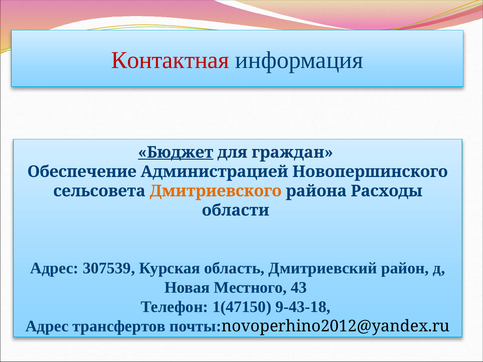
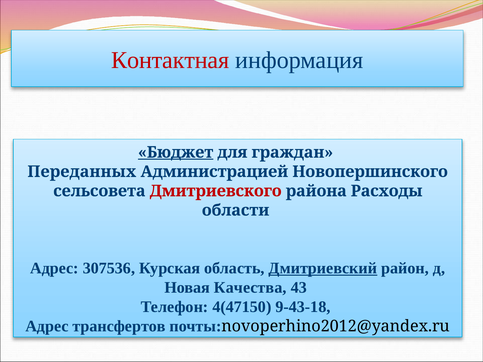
Обеспечение: Обеспечение -> Переданных (82, 172)
Дмитриевского colour: orange -> red (216, 191)
307539: 307539 -> 307536 (109, 268)
Дмитриевский underline: none -> present (323, 268)
Местного: Местного -> Качества (250, 288)
1(47150: 1(47150 -> 4(47150 (242, 307)
